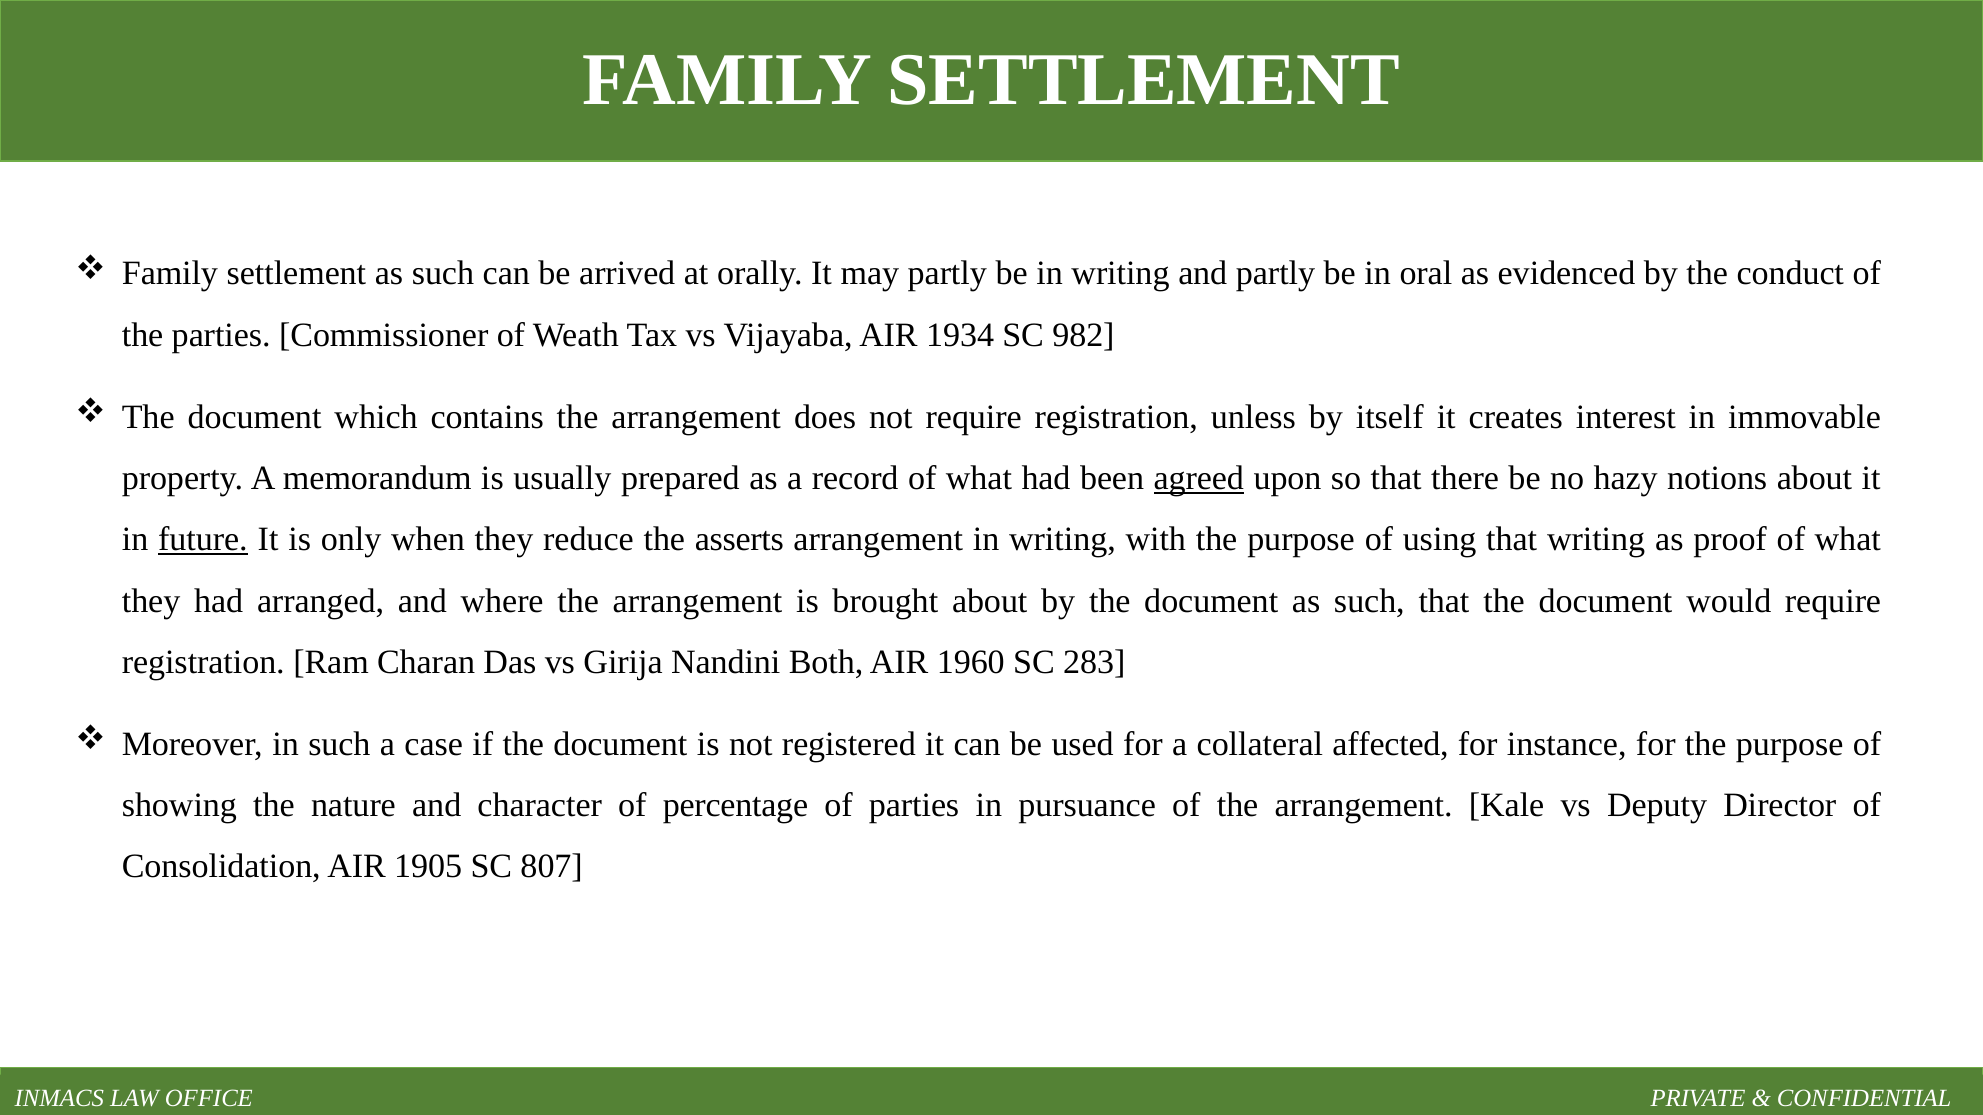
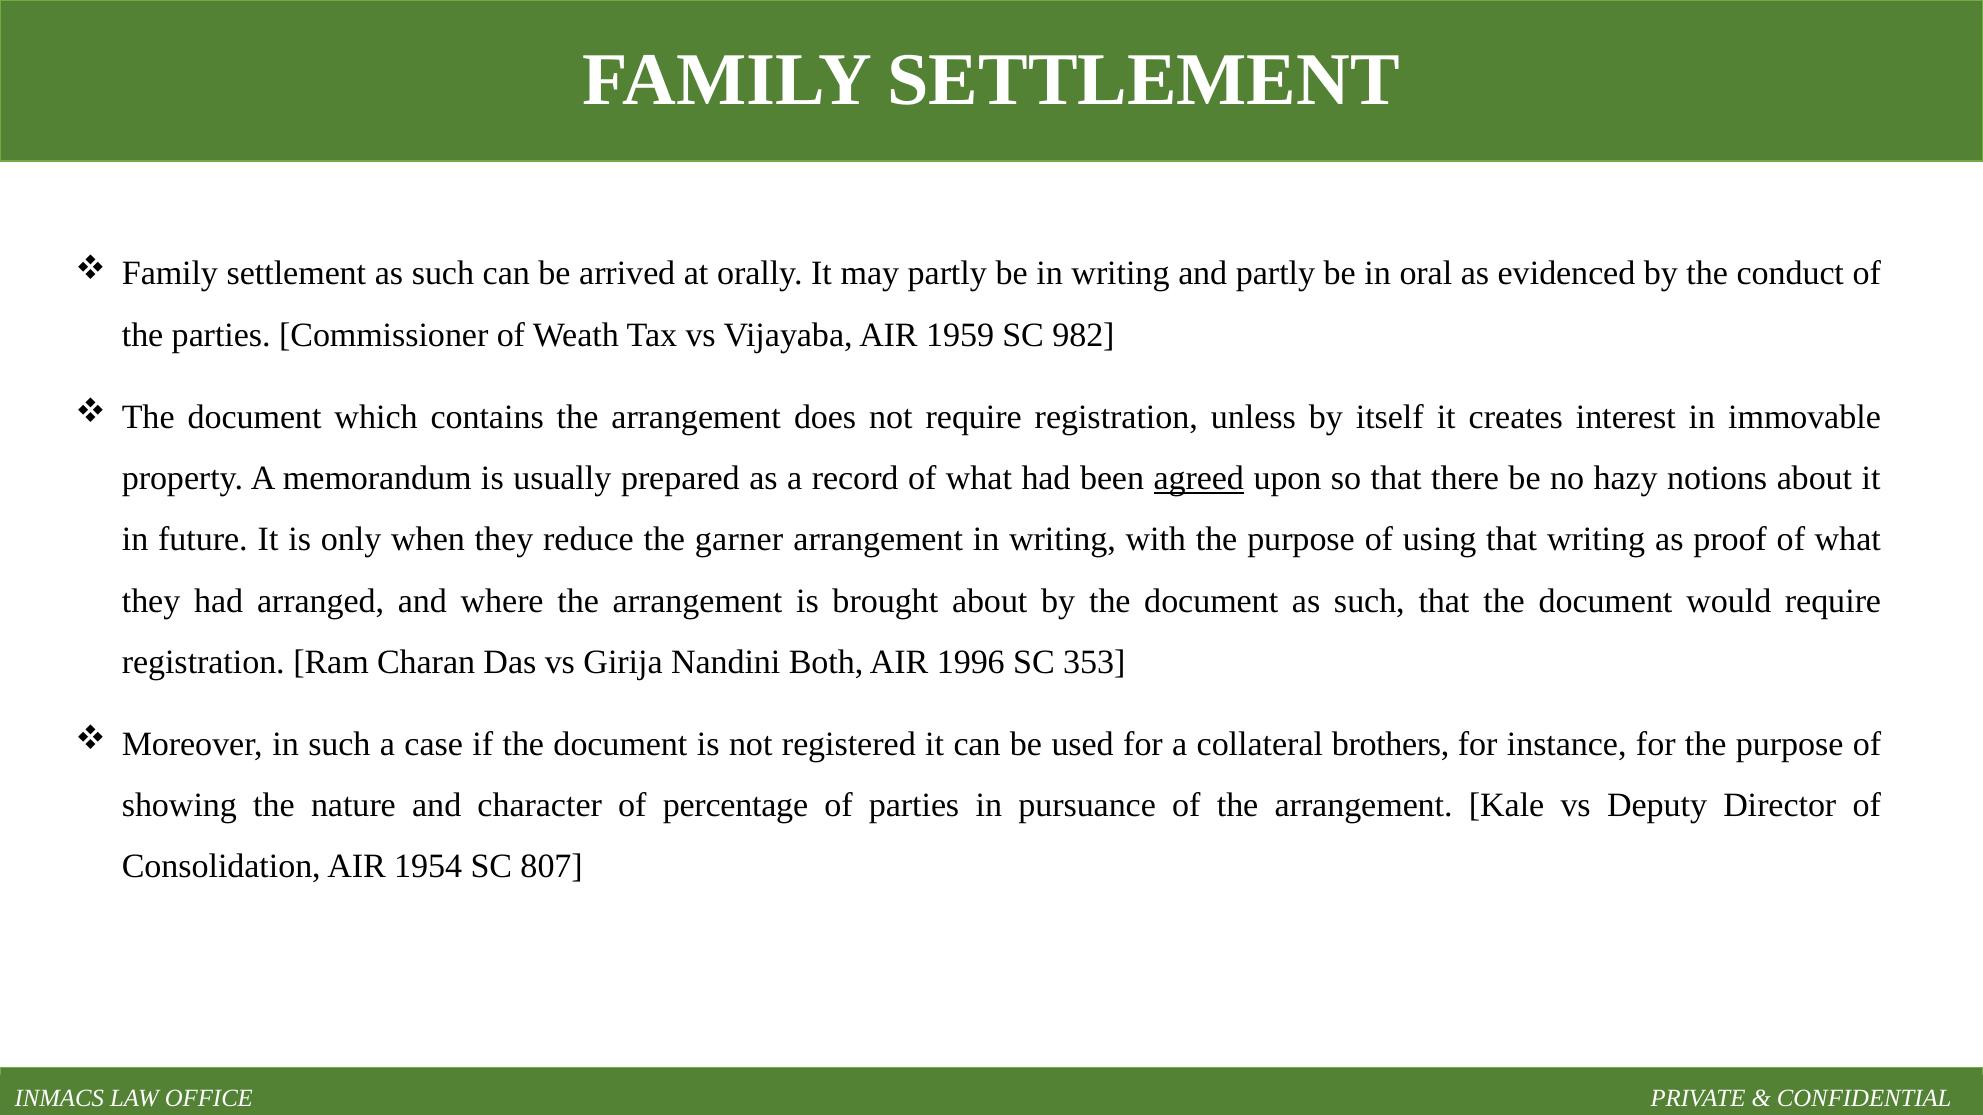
1934: 1934 -> 1959 (960, 335)
future underline: present -> none (203, 540)
asserts: asserts -> garner (739, 540)
1960: 1960 -> 1996 (971, 662)
283: 283 -> 353 (1094, 662)
affected: affected -> brothers (1391, 744)
1905: 1905 -> 1954 (428, 867)
